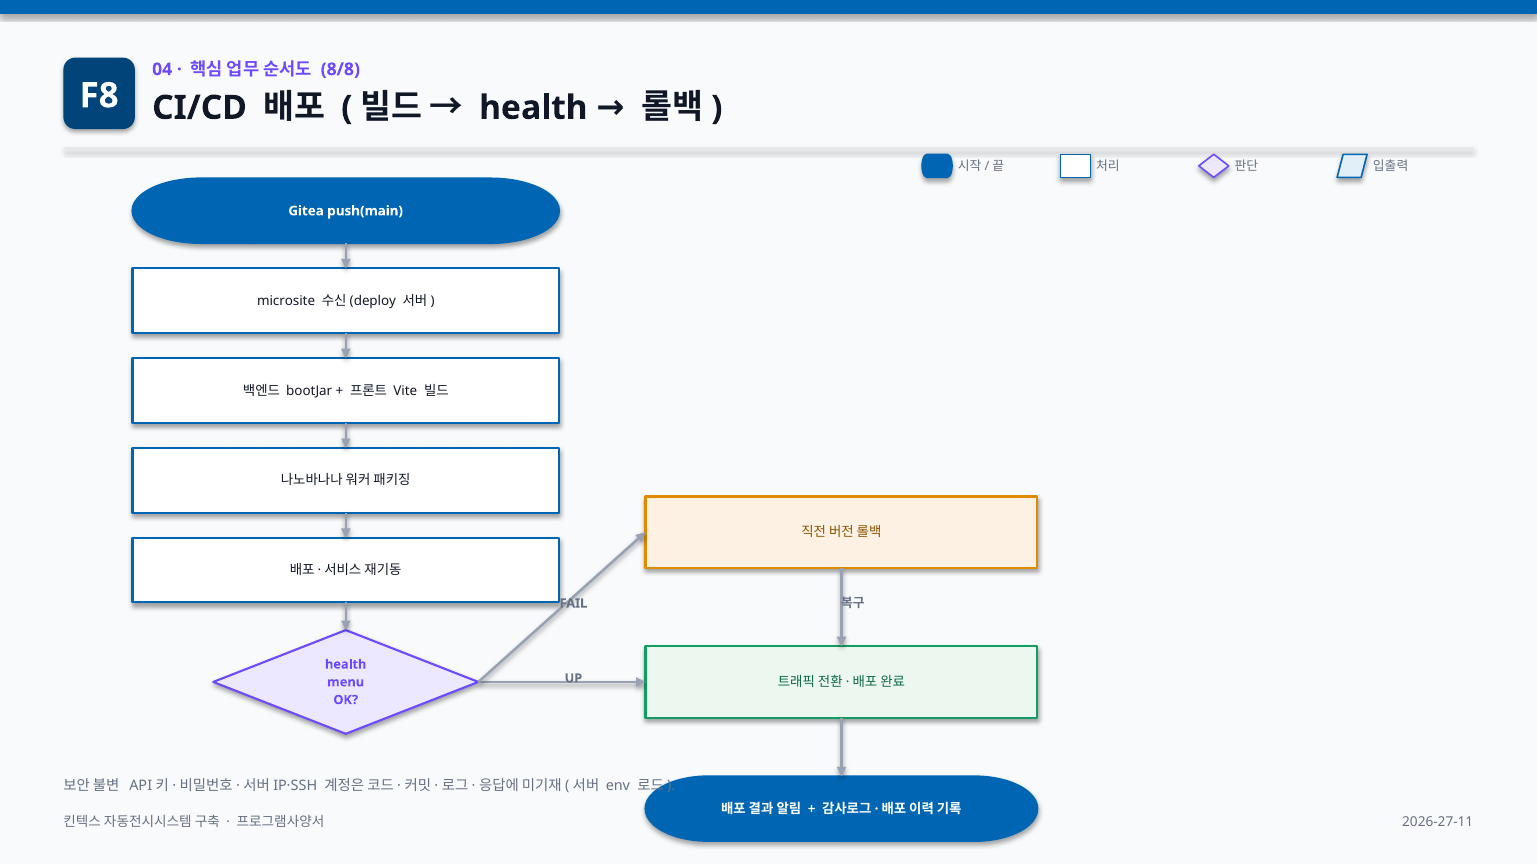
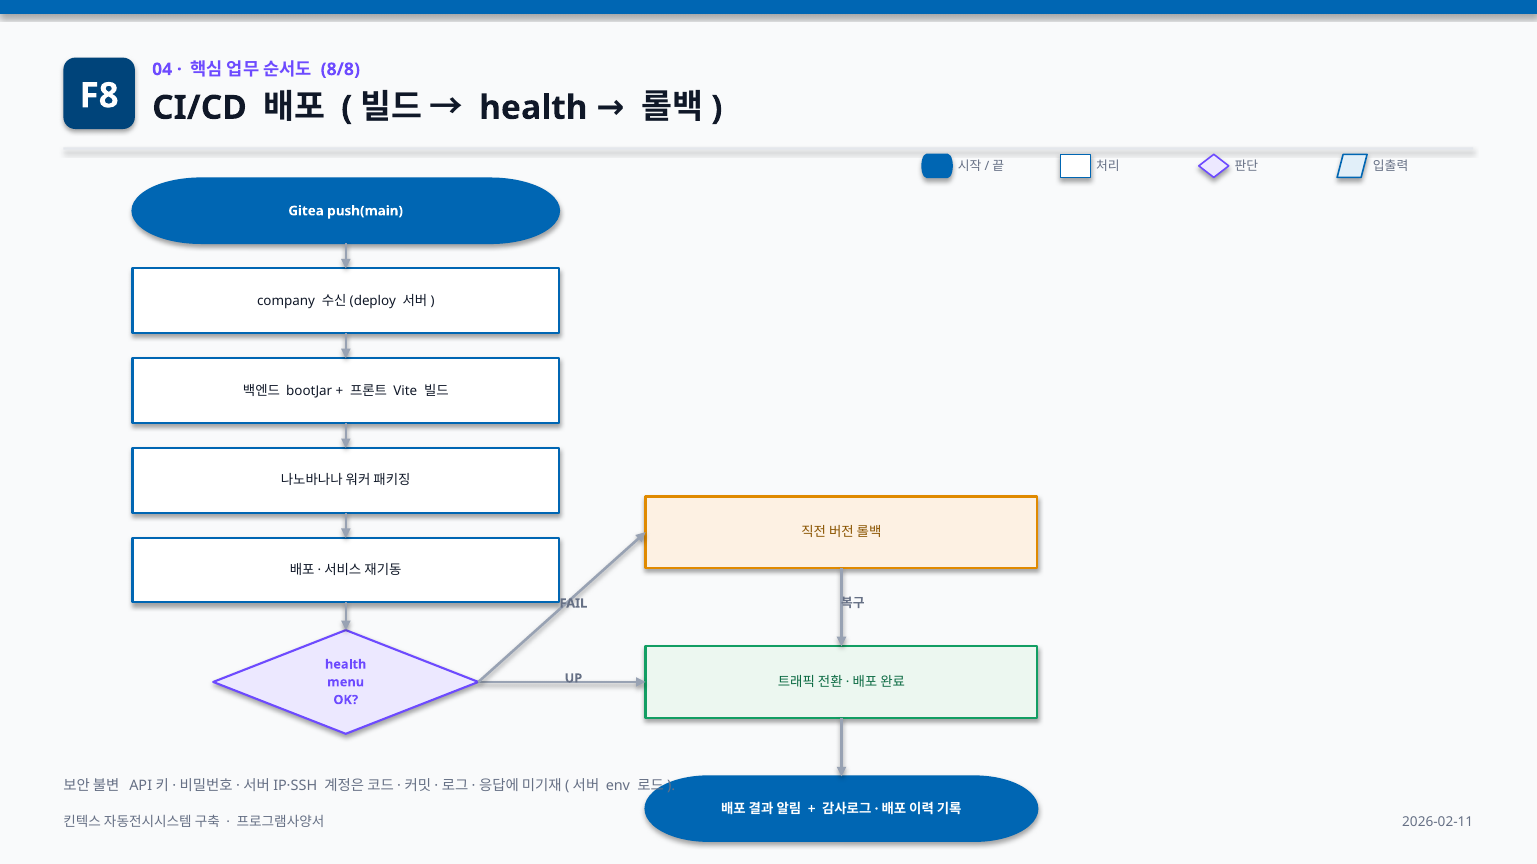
microsite: microsite -> company (286, 301)
2026-27-11: 2026-27-11 -> 2026-02-11 (1438, 823)
